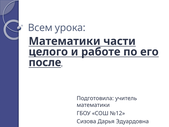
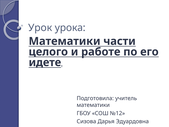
Всем: Всем -> Урок (40, 28)
после: после -> идете (45, 62)
